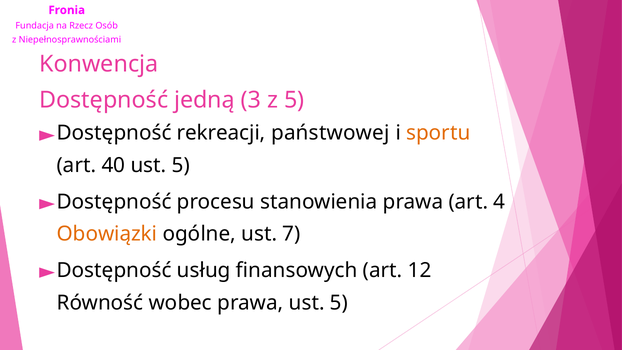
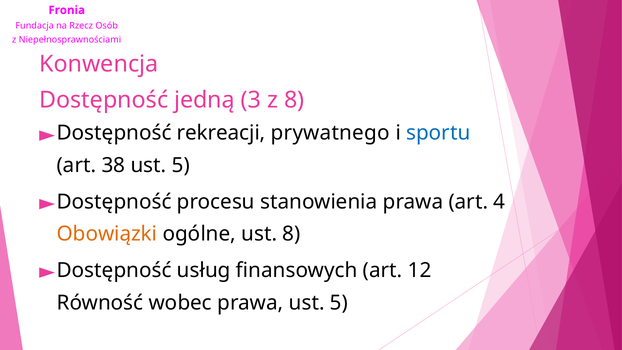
z 5: 5 -> 8 (294, 100)
państwowej: państwowej -> prywatnego (330, 133)
sportu colour: orange -> blue (438, 133)
40: 40 -> 38 (113, 165)
ust 7: 7 -> 8 (292, 234)
